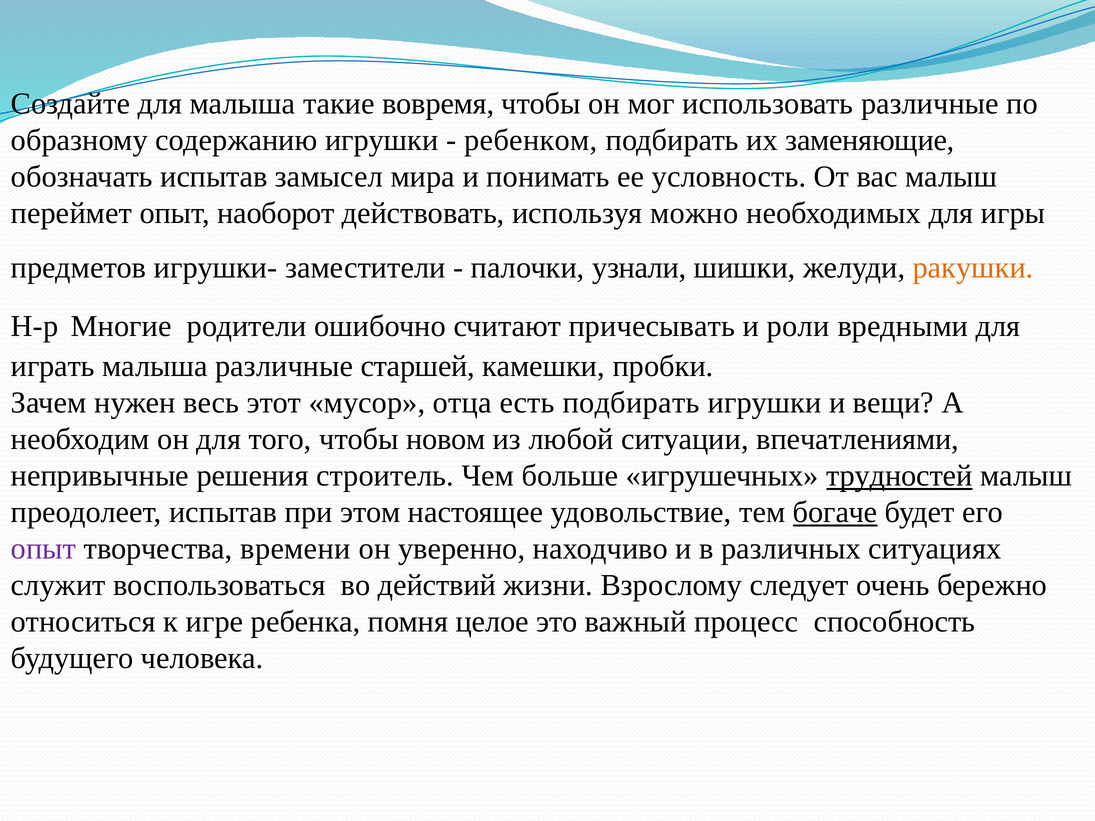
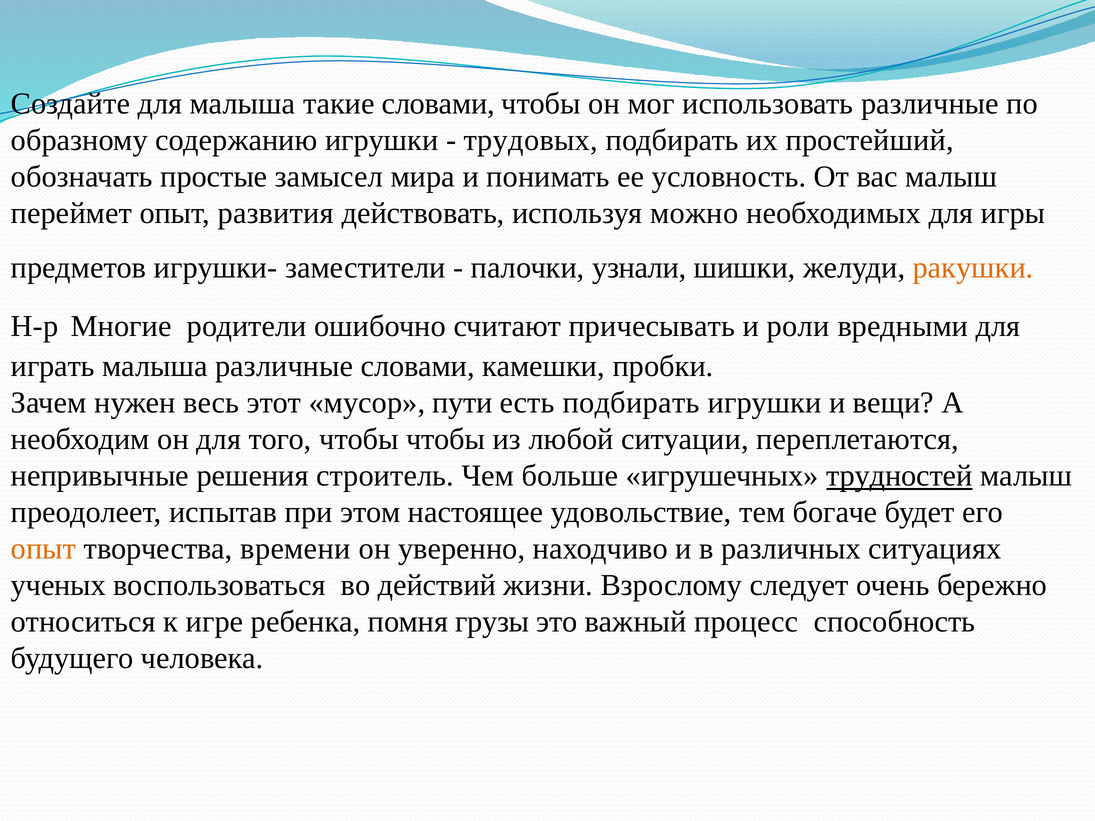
такие вовремя: вовремя -> словами (438, 104)
ребенком: ребенком -> трудовых (531, 140)
заменяющие: заменяющие -> простейший (870, 140)
обозначать испытав: испытав -> простые (214, 177)
наоборот: наоборот -> развития (276, 213)
различные старшей: старшей -> словами (418, 367)
отца: отца -> пути (463, 403)
чтобы новом: новом -> чтобы (446, 440)
впечатлениями: впечатлениями -> переплетаются (858, 440)
богаче underline: present -> none (835, 513)
опыт colour: purple -> orange (44, 549)
служит: служит -> ученых (58, 586)
целое: целое -> грузы (492, 622)
